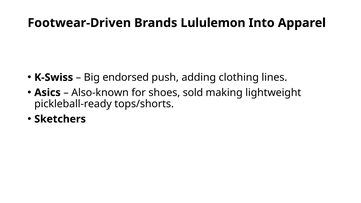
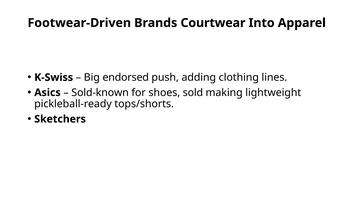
Lululemon: Lululemon -> Courtwear (213, 23)
Also-known: Also-known -> Sold-known (100, 93)
